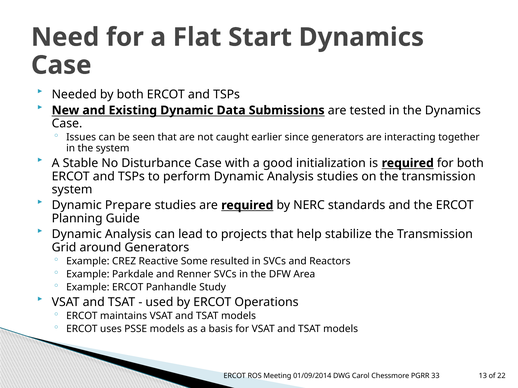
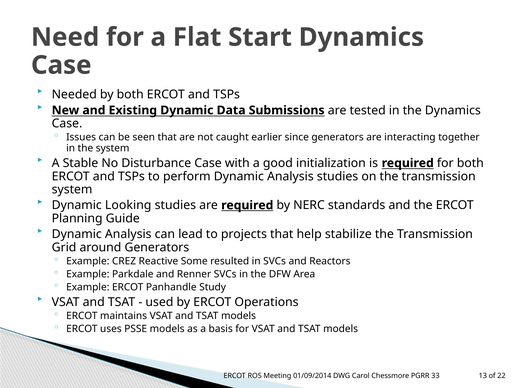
Prepare: Prepare -> Looking (128, 206)
